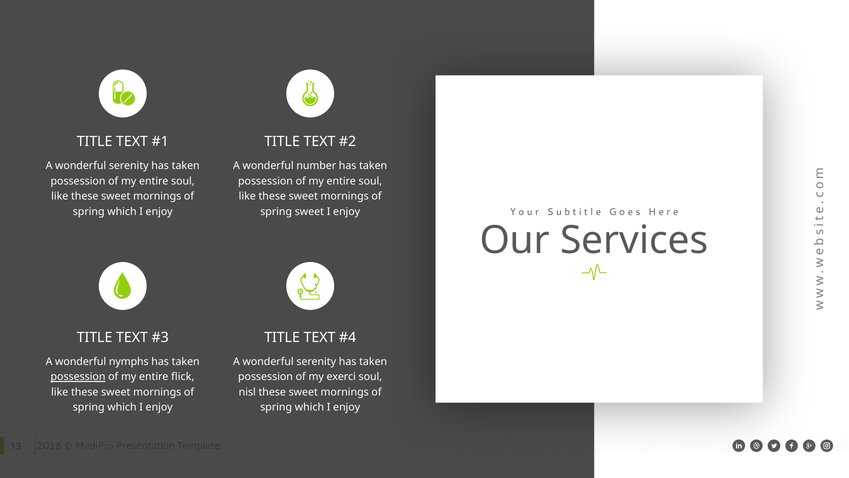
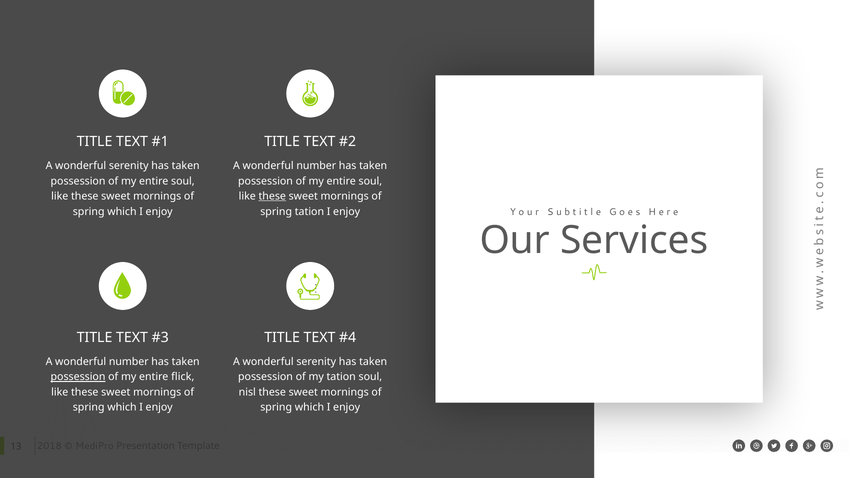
these underline: none -> present (272, 196)
spring sweet: sweet -> tation (309, 211)
nymphs: nymphs -> number (129, 361)
my exerci: exerci -> tation (341, 377)
